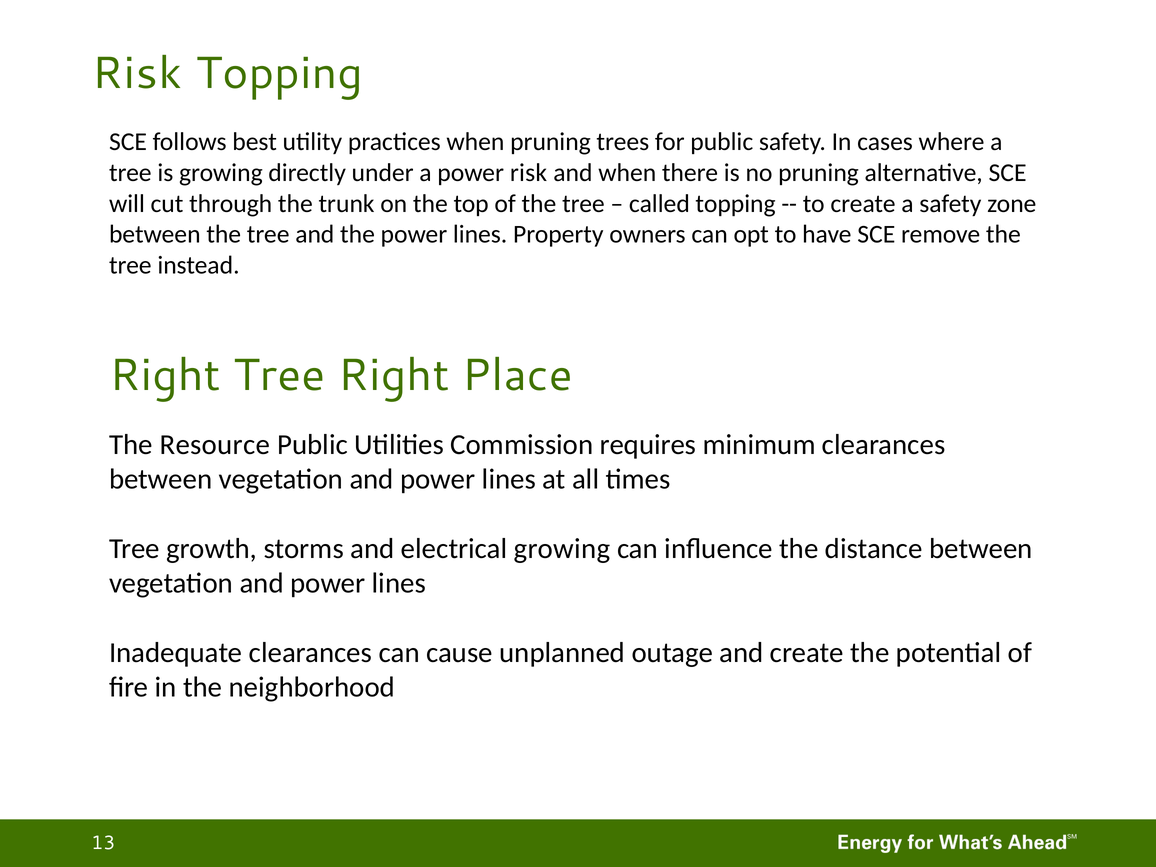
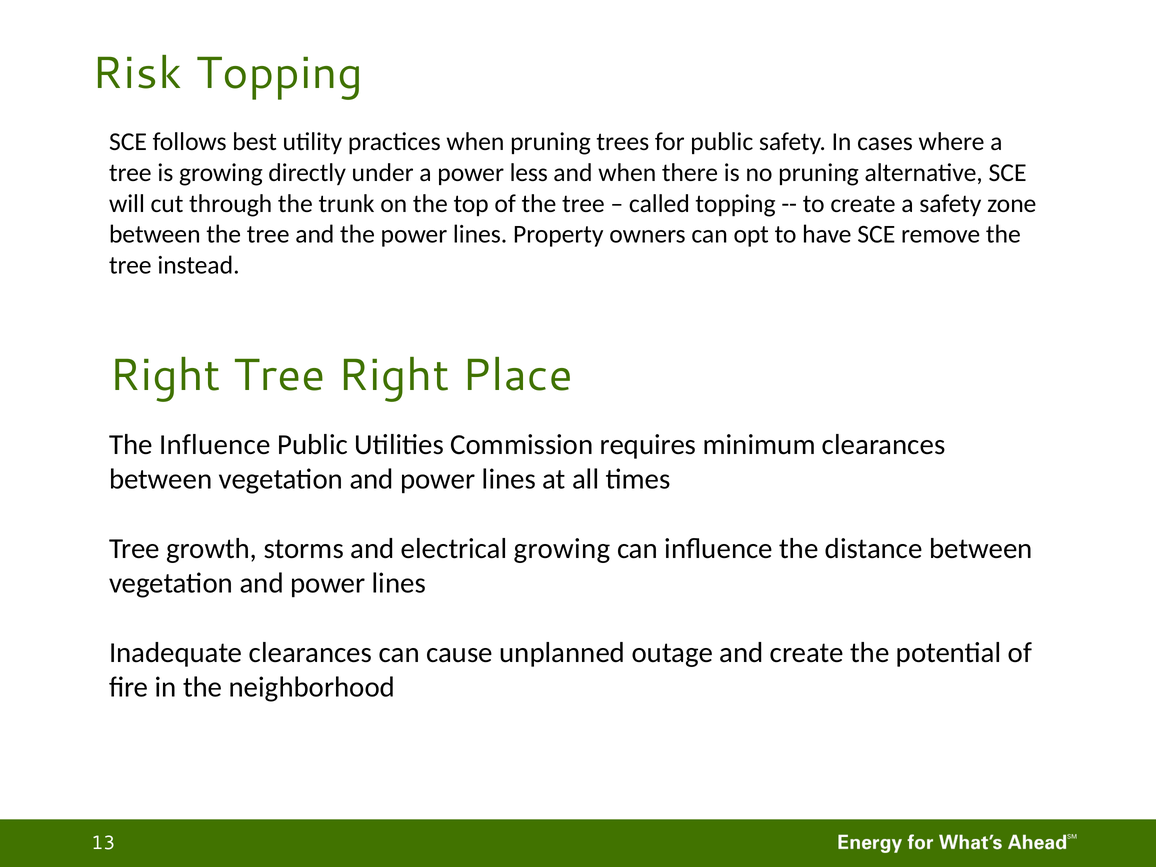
power risk: risk -> less (529, 173)
The Resource: Resource -> Influence (215, 445)
